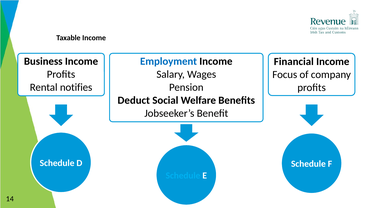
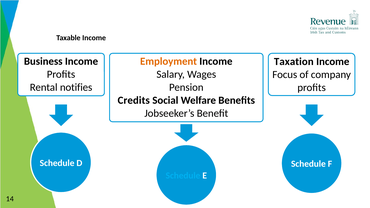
Employment colour: blue -> orange (169, 61)
Financial: Financial -> Taxation (294, 62)
Deduct: Deduct -> Credits (134, 100)
